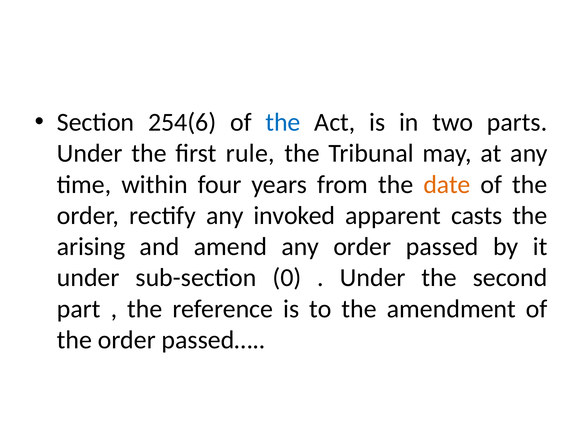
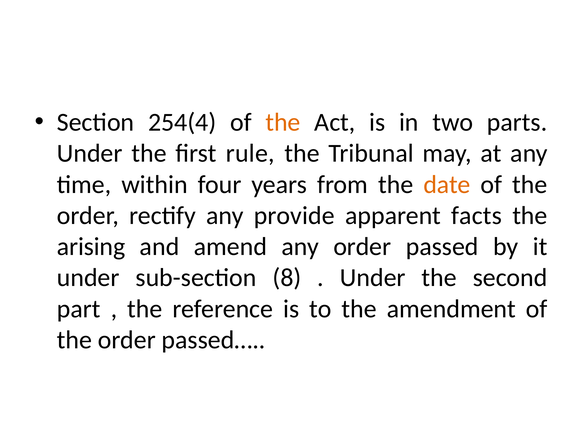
254(6: 254(6 -> 254(4 (182, 122)
the colour: blue -> orange (283, 122)
invoked: invoked -> provide (294, 216)
casts: casts -> facts (477, 216)
0: 0 -> 8 (287, 278)
